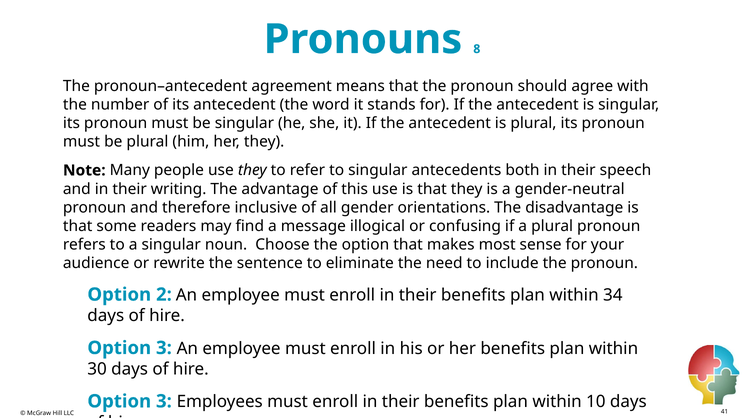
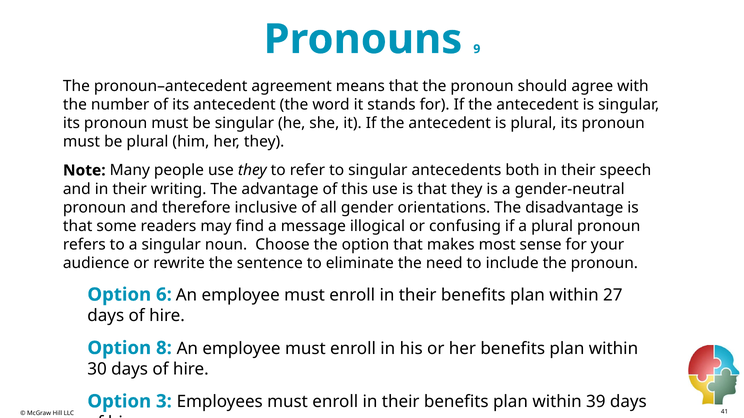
8: 8 -> 9 (477, 49)
2: 2 -> 6 (164, 295)
34: 34 -> 27 (613, 295)
3: 3 -> 8 (164, 348)
10: 10 -> 39 (596, 402)
